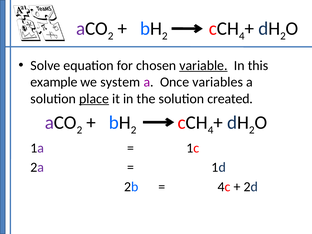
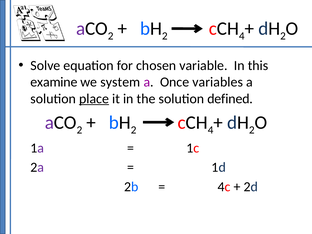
variable underline: present -> none (203, 65)
example: example -> examine (54, 82)
created: created -> defined (230, 99)
